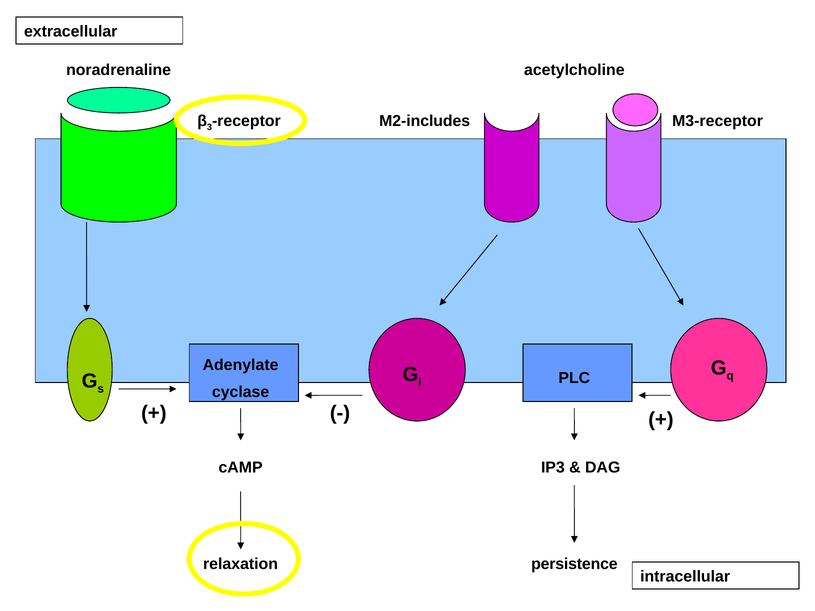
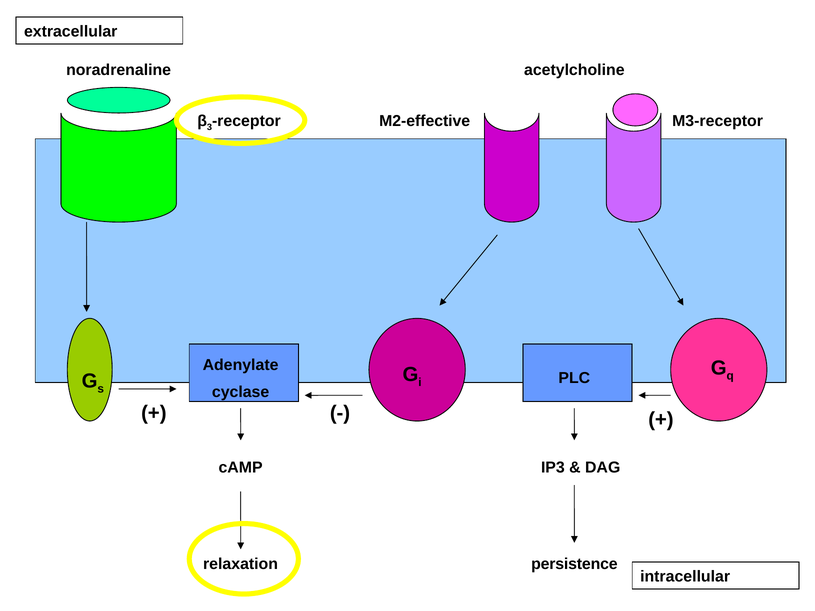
M2-includes: M2-includes -> M2-effective (425, 121)
